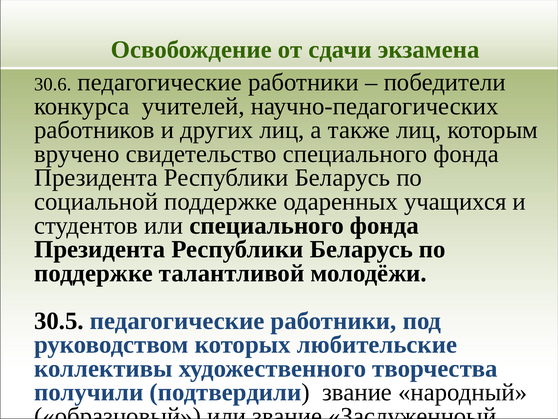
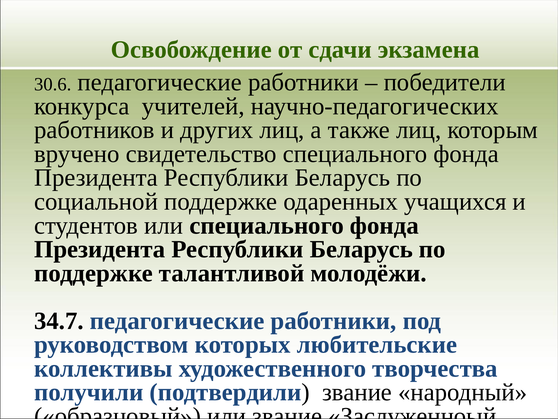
30.5: 30.5 -> 34.7 (59, 320)
